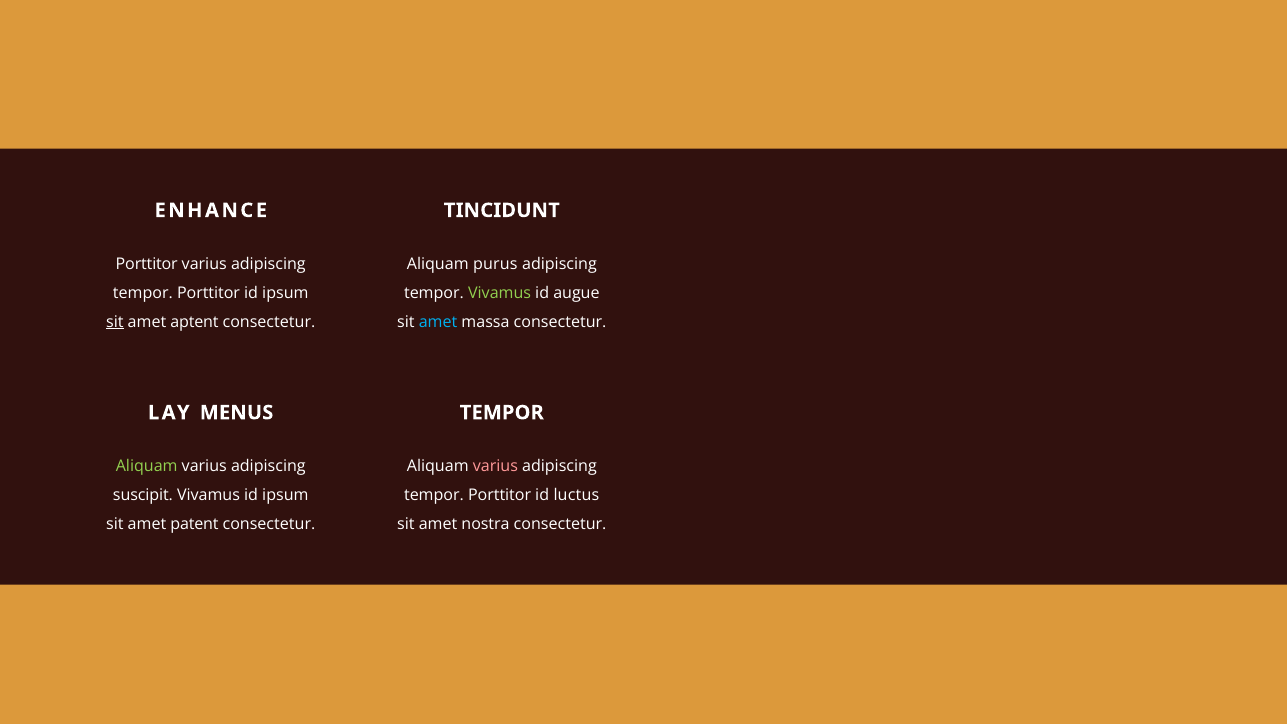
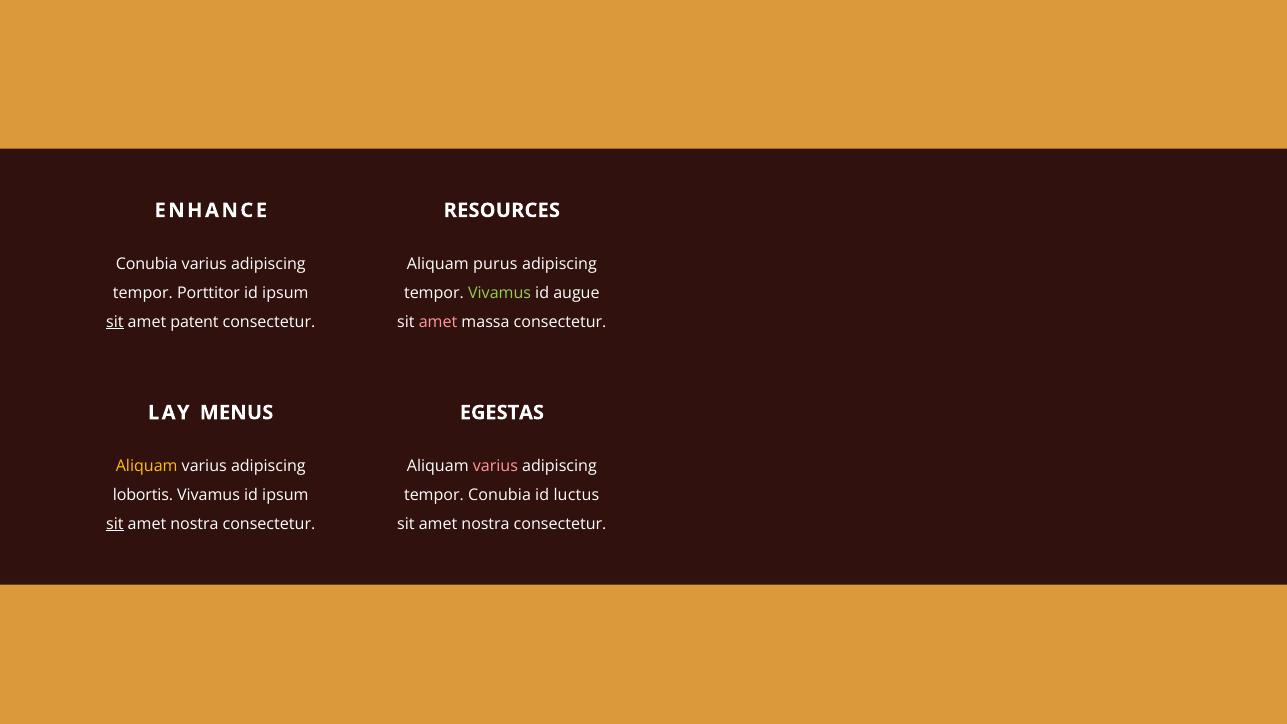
TINCIDUNT: TINCIDUNT -> RESOURCES (502, 210)
Porttitor: Porttitor -> Conubia (147, 264)
aptent: aptent -> patent (194, 322)
amet colour: light blue -> pink (438, 322)
TEMPOR: TEMPOR -> EGESTAS (502, 413)
Aliquam colour: light green -> yellow (147, 466)
suscipit: suscipit -> lobortis (143, 495)
Porttitor: Porttitor -> Conubia (500, 495)
sit underline: none -> present (115, 524)
patent: patent -> nostra (194, 524)
